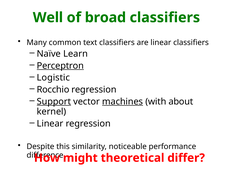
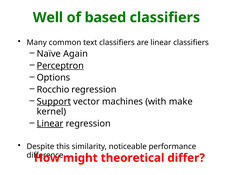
broad: broad -> based (105, 18)
Learn: Learn -> Again (76, 54)
Logistic: Logistic -> Options (53, 78)
machines underline: present -> none (123, 101)
about: about -> make (181, 101)
Linear underline: none -> present (50, 123)
